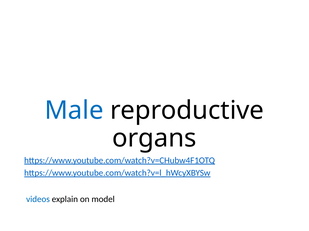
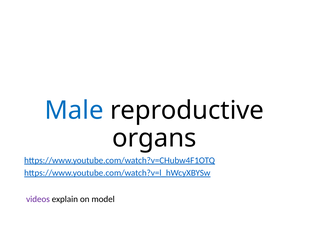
videos colour: blue -> purple (38, 200)
